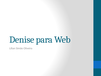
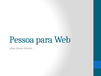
Denise: Denise -> Pessoa (22, 40)
